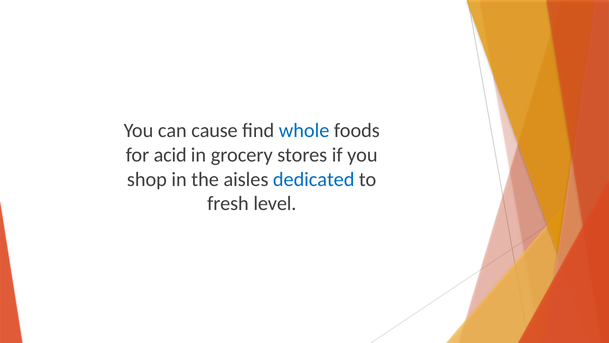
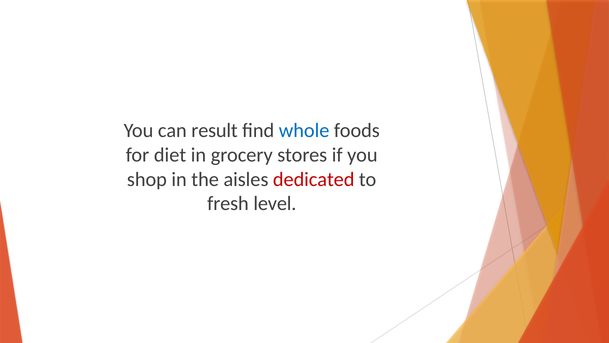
cause: cause -> result (215, 130)
acid: acid -> diet (170, 155)
dedicated colour: blue -> red (314, 179)
